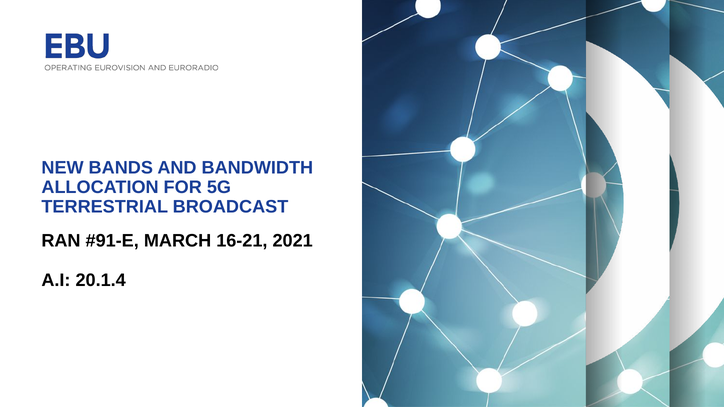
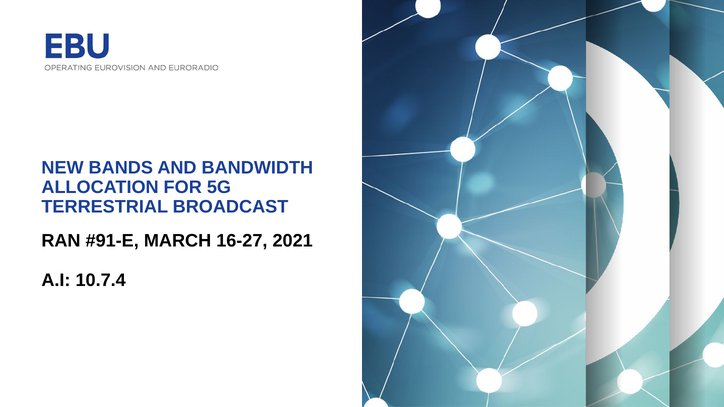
16-21: 16-21 -> 16-27 (242, 241)
20.1.4: 20.1.4 -> 10.7.4 (101, 280)
